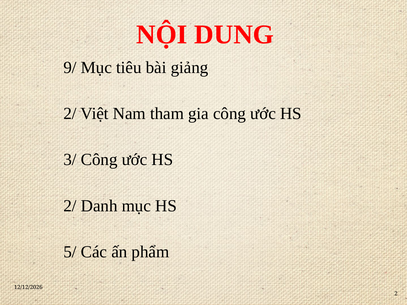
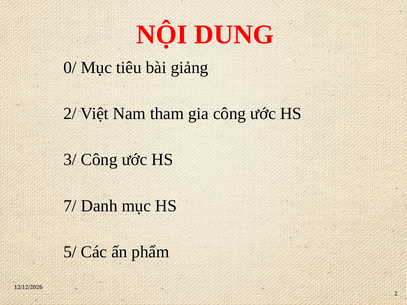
9/: 9/ -> 0/ (70, 67)
2/: 2/ -> 7/ (70, 206)
